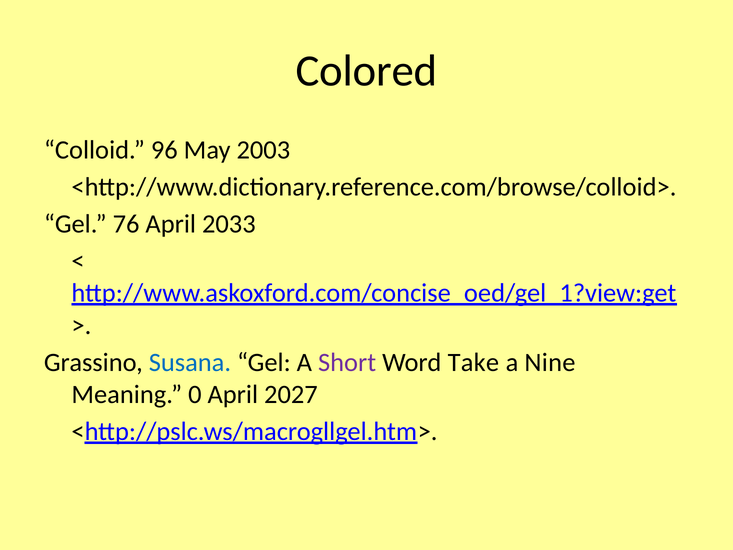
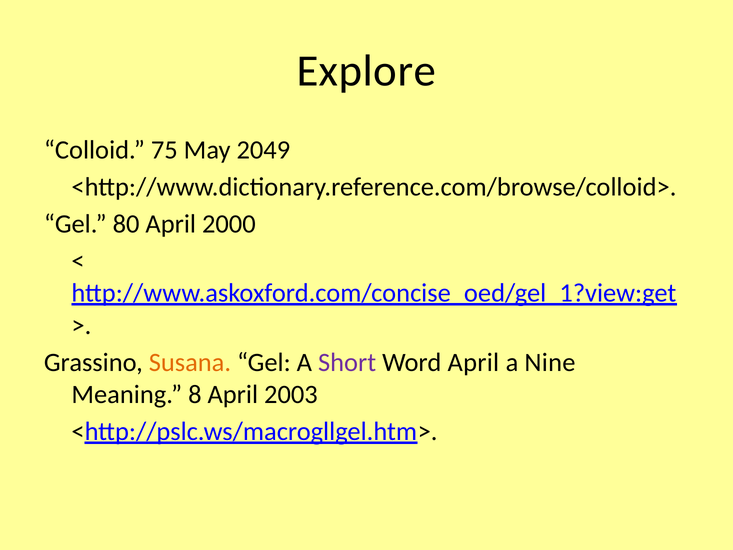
Colored: Colored -> Explore (366, 71)
96: 96 -> 75 (164, 150)
2003: 2003 -> 2049 (263, 150)
76: 76 -> 80 (126, 224)
2033: 2033 -> 2000 (229, 224)
Susana colour: blue -> orange (190, 362)
Word Take: Take -> April (473, 362)
0: 0 -> 8 (195, 394)
2027: 2027 -> 2003 (291, 394)
